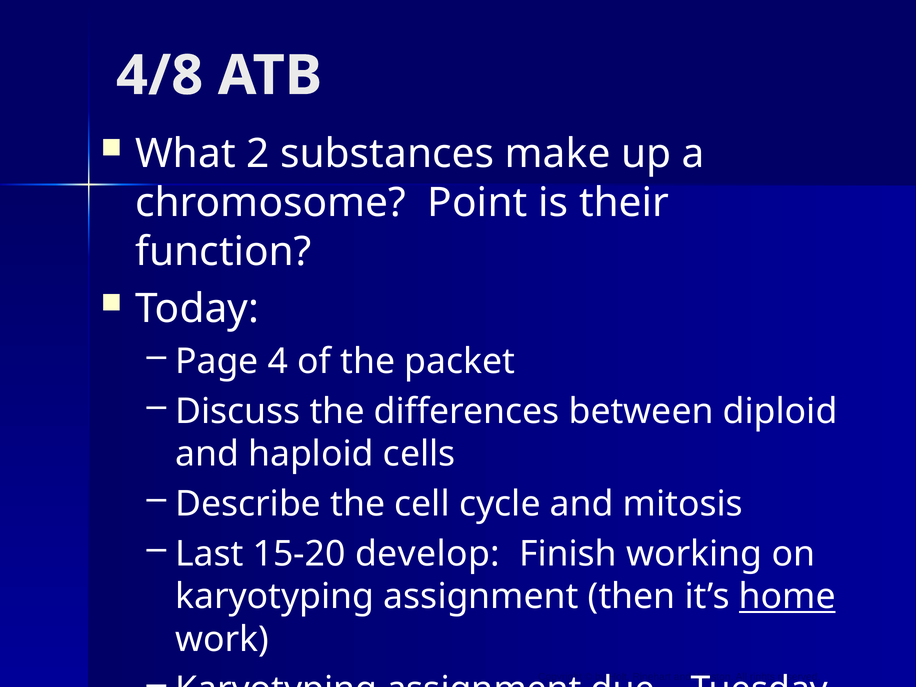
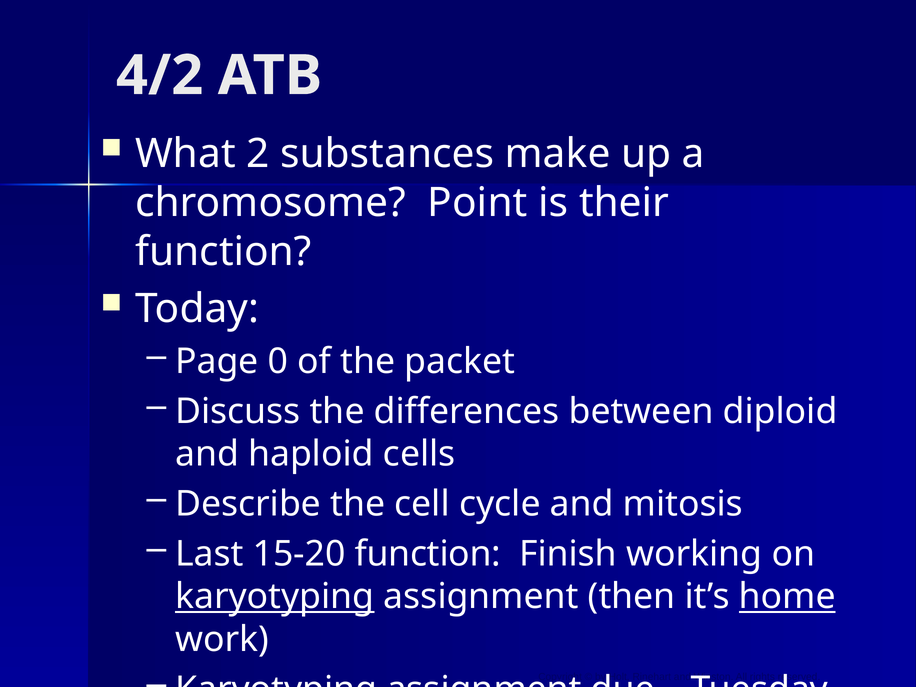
4/8: 4/8 -> 4/2 (160, 76)
4: 4 -> 0 (278, 361)
15-20 develop: develop -> function (428, 554)
karyotyping underline: none -> present (275, 597)
